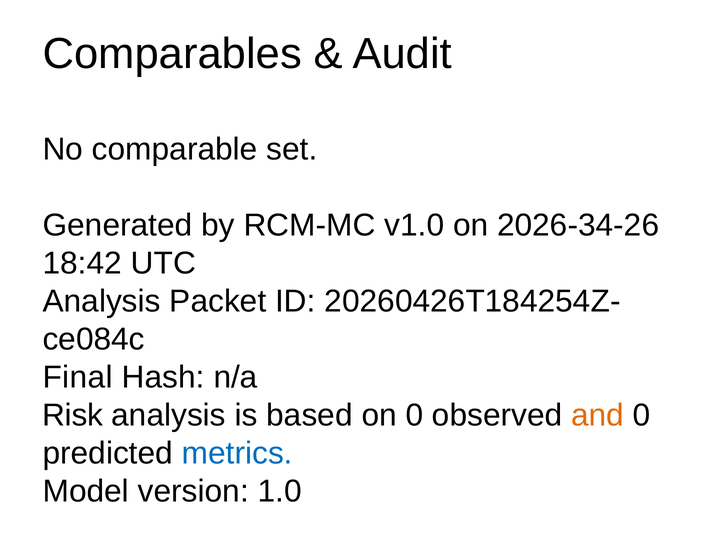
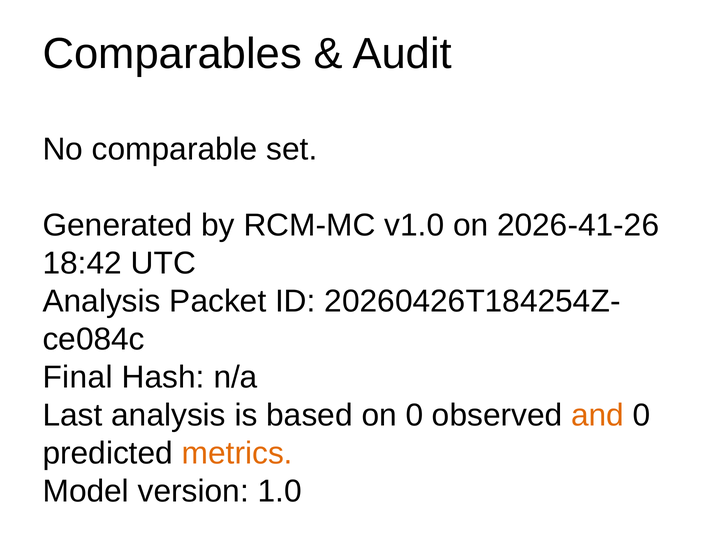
2026-34-26: 2026-34-26 -> 2026-41-26 (578, 226)
Risk: Risk -> Last (73, 416)
metrics colour: blue -> orange (237, 454)
